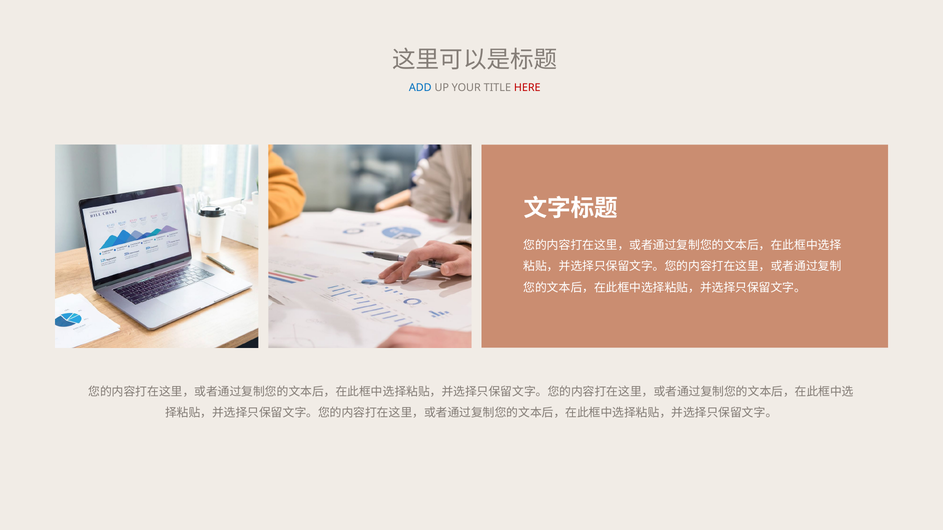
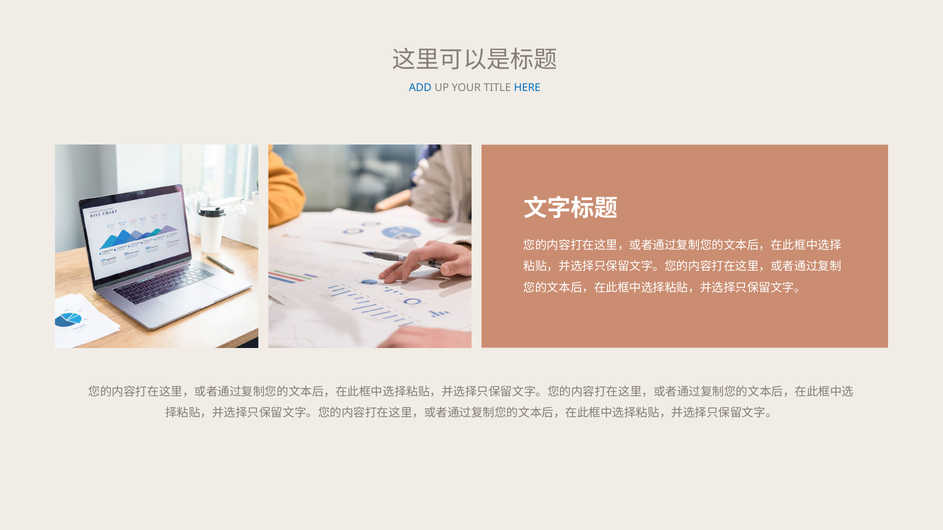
HERE colour: red -> blue (527, 88)
